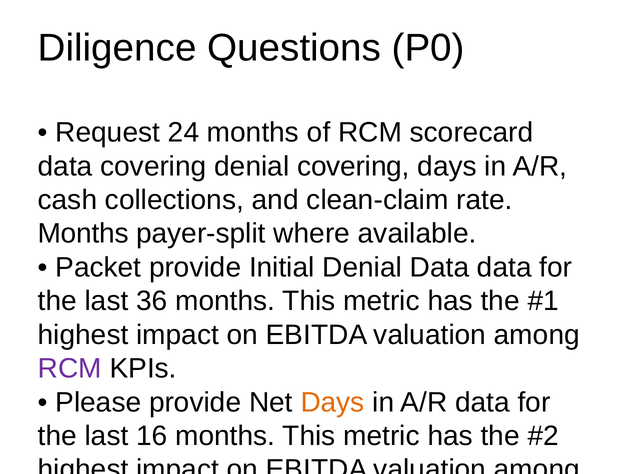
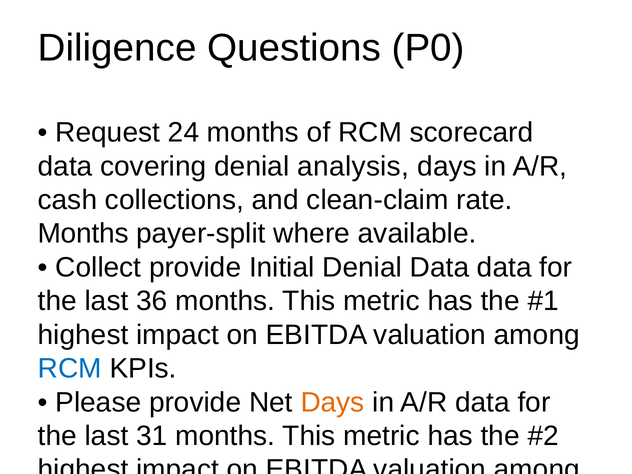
denial covering: covering -> analysis (353, 166)
Packet: Packet -> Collect (98, 267)
RCM colour: purple -> blue (70, 369)
16: 16 -> 31 (152, 436)
